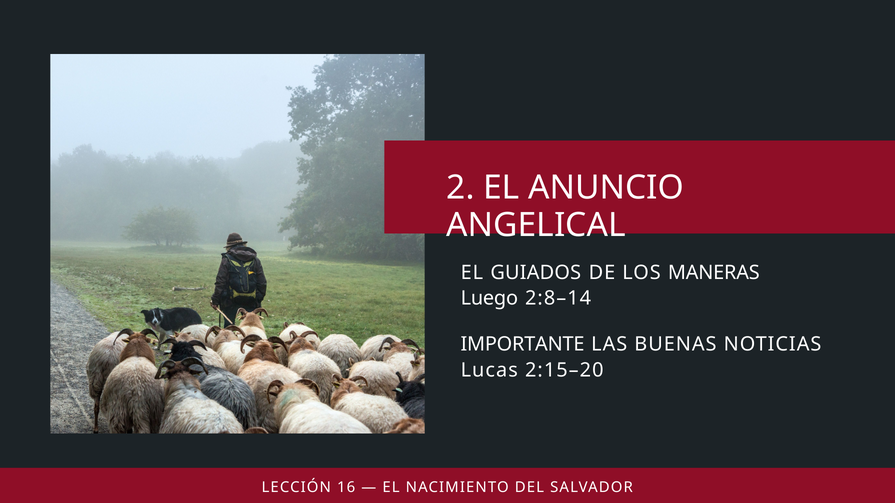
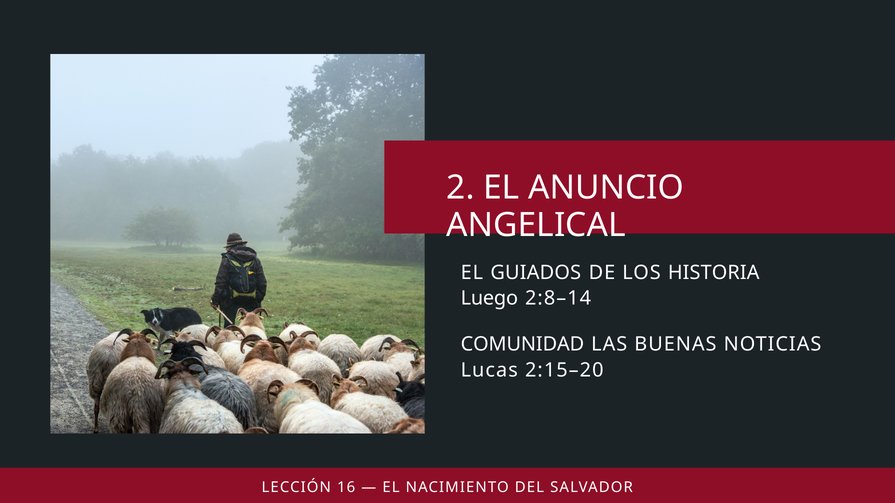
MANERAS: MANERAS -> HISTORIA (714, 273)
IMPORTANTE: IMPORTANTE -> COMUNIDAD (522, 344)
